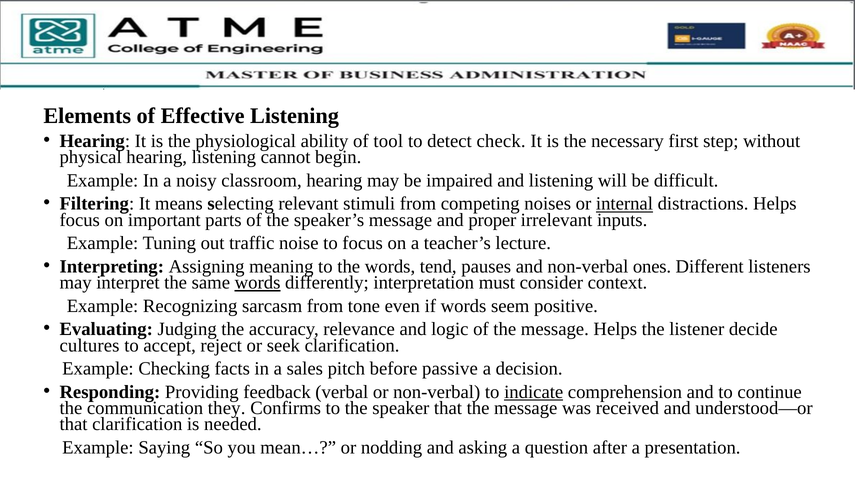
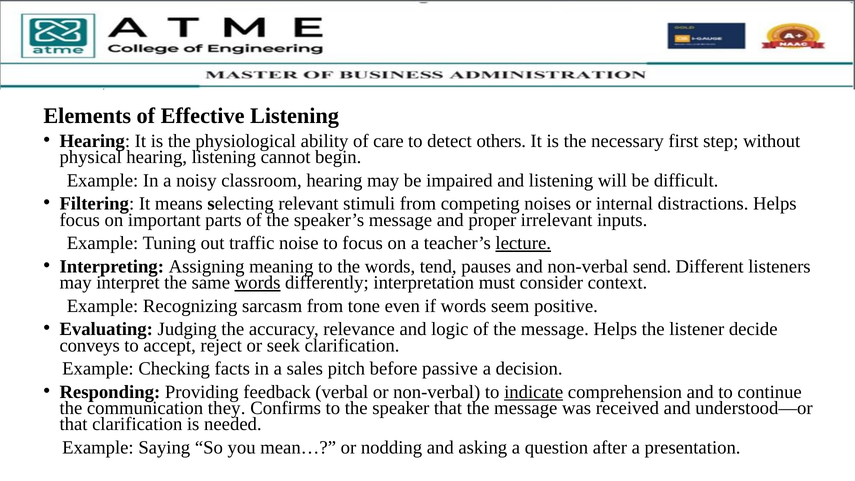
tool: tool -> care (388, 141)
check: check -> others (501, 141)
internal underline: present -> none (624, 204)
lecture underline: none -> present (523, 243)
ones: ones -> send (652, 266)
cultures: cultures -> conveys (90, 345)
